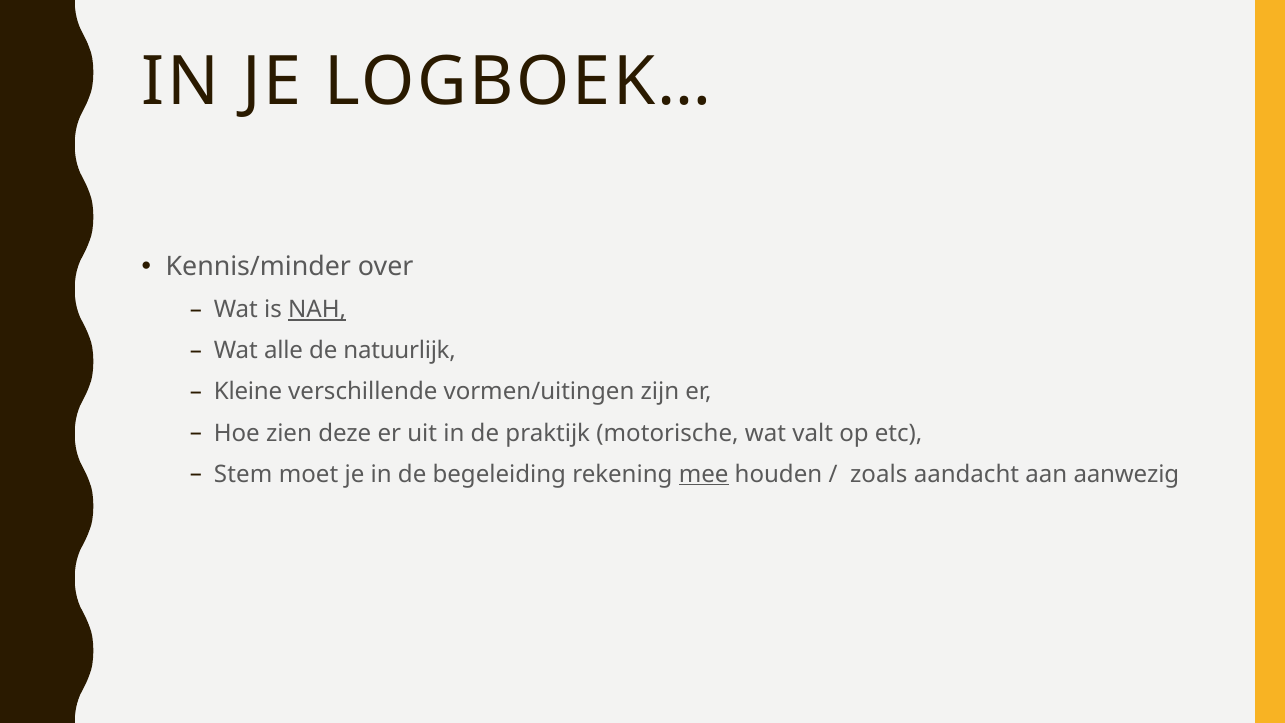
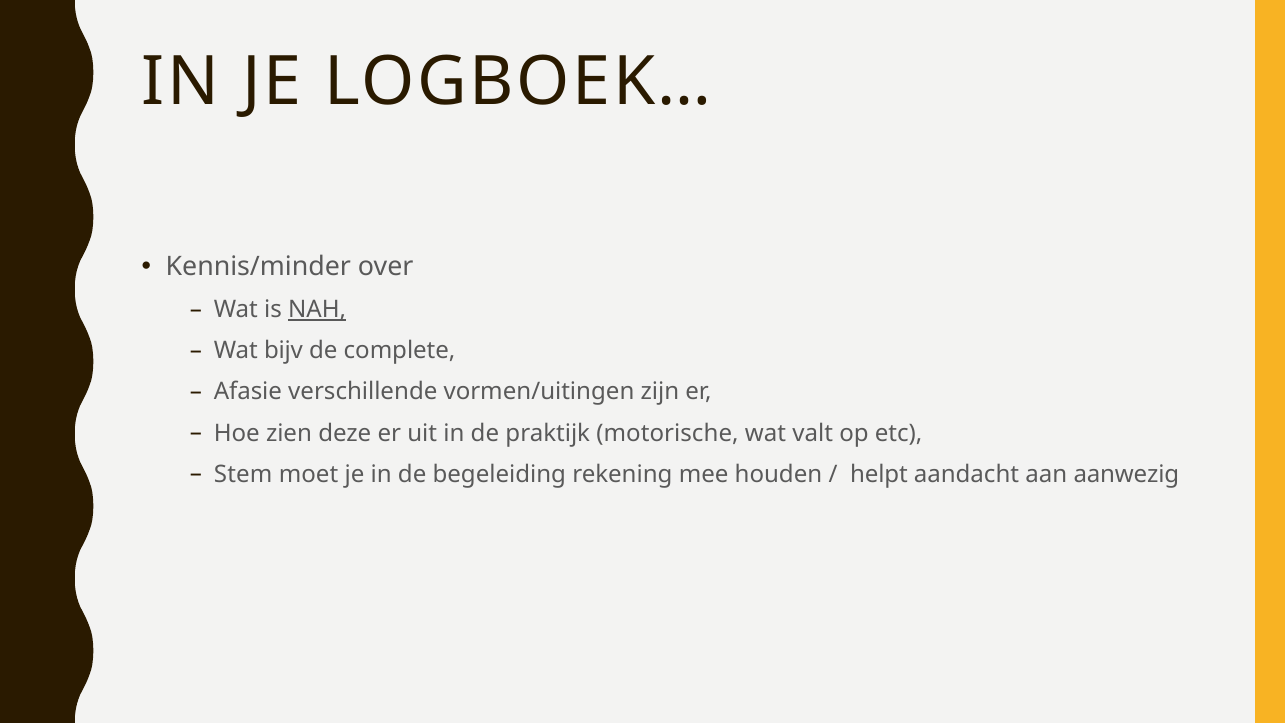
alle: alle -> bijv (284, 351)
natuurlijk: natuurlijk -> complete (400, 351)
Kleine: Kleine -> Afasie (248, 392)
mee underline: present -> none (704, 474)
zoals: zoals -> helpt (879, 474)
